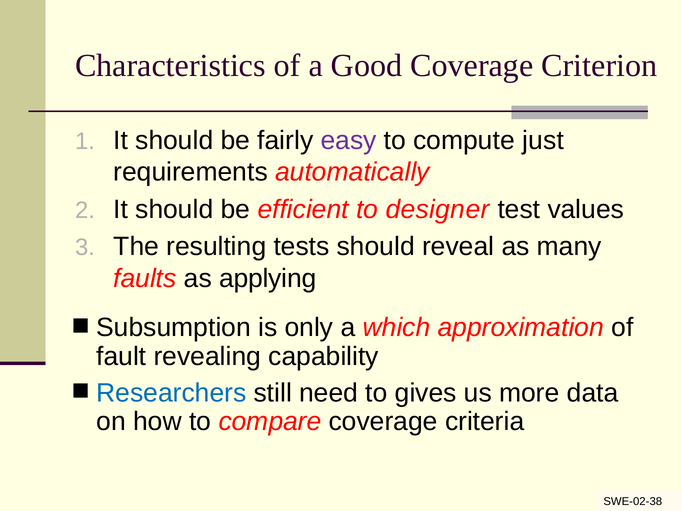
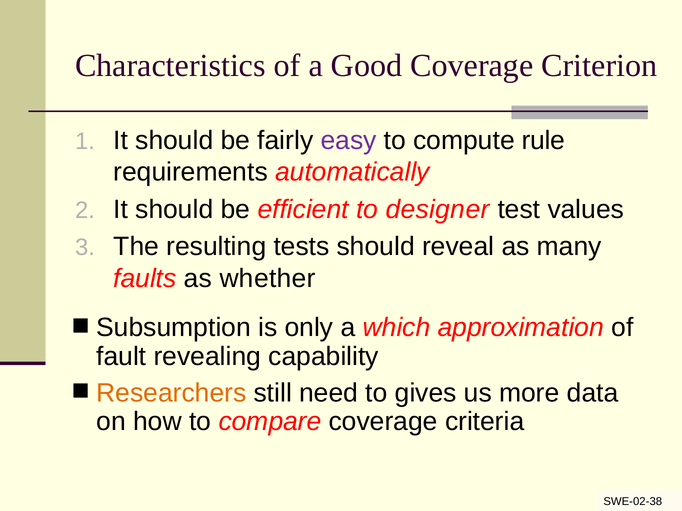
just: just -> rule (544, 141)
applying: applying -> whether (268, 279)
Researchers colour: blue -> orange (171, 393)
